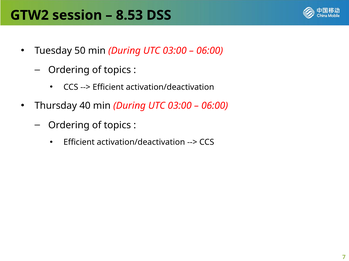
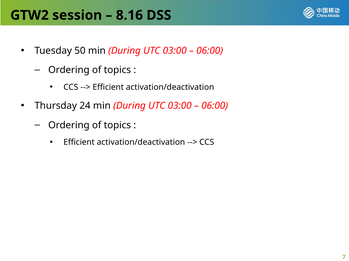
8.53: 8.53 -> 8.16 (129, 15)
40: 40 -> 24 (85, 106)
